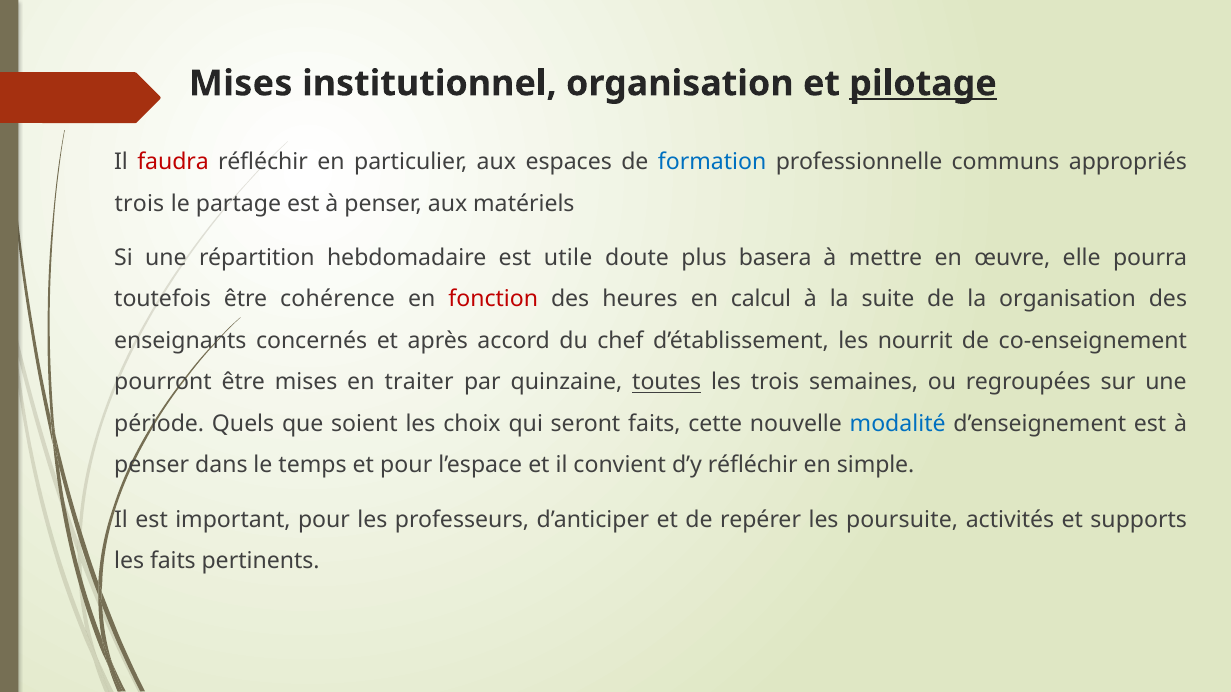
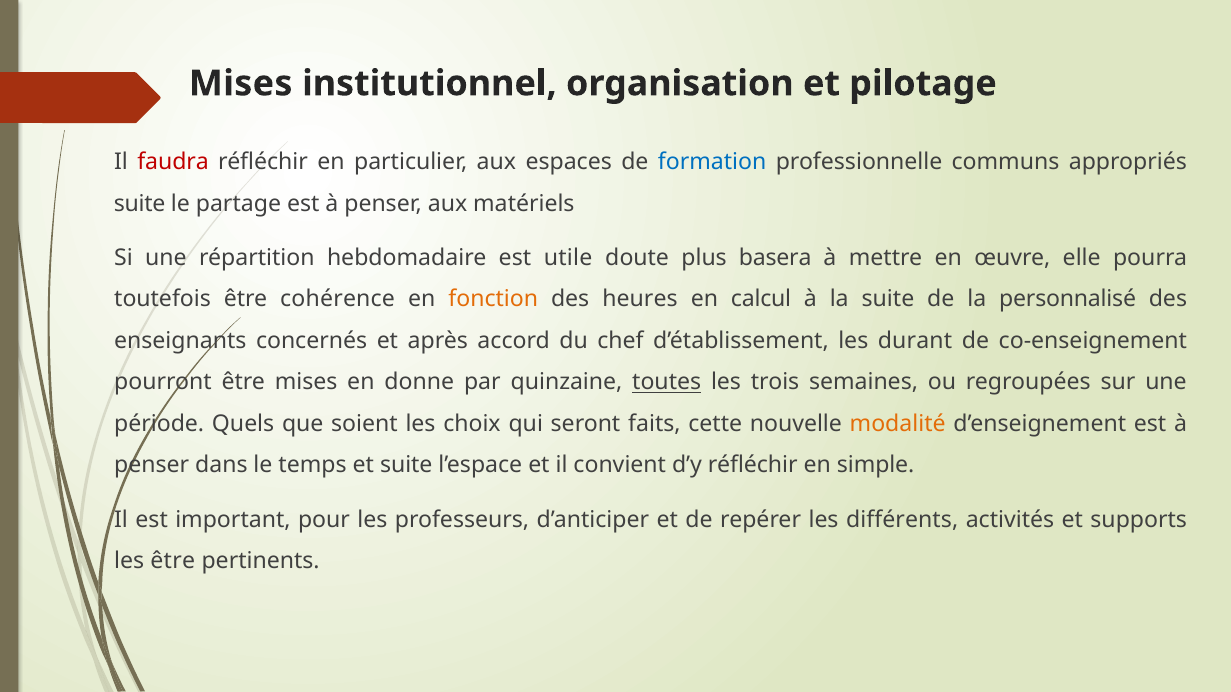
pilotage underline: present -> none (923, 84)
trois: trois -> suite (140, 204)
fonction colour: red -> orange (493, 299)
la organisation: organisation -> personnalisé (1068, 299)
nourrit: nourrit -> durant (915, 341)
traiter: traiter -> donne (419, 383)
modalité colour: blue -> orange (898, 424)
et pour: pour -> suite (406, 466)
poursuite: poursuite -> différents (902, 520)
les faits: faits -> être (173, 562)
